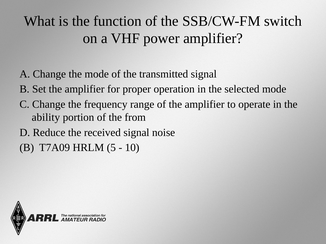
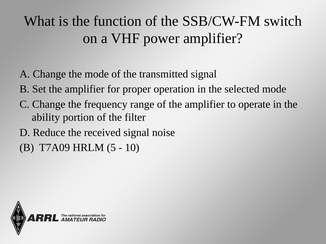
from: from -> filter (135, 118)
